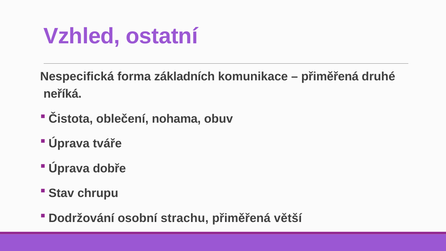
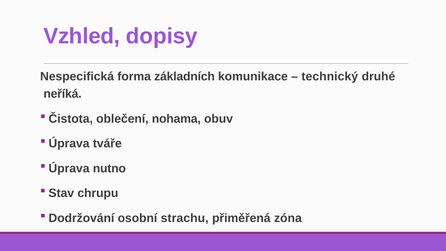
ostatní: ostatní -> dopisy (162, 36)
přiměřená: přiměřená -> technický (330, 77)
dobře: dobře -> nutno (109, 168)
větší: větší -> zóna (288, 218)
